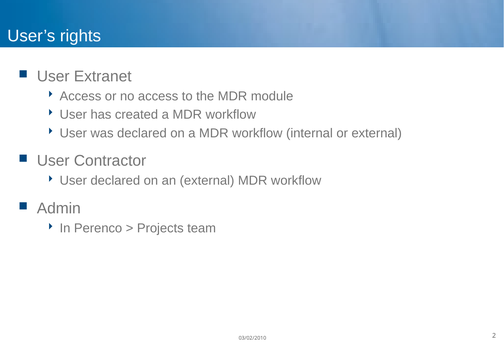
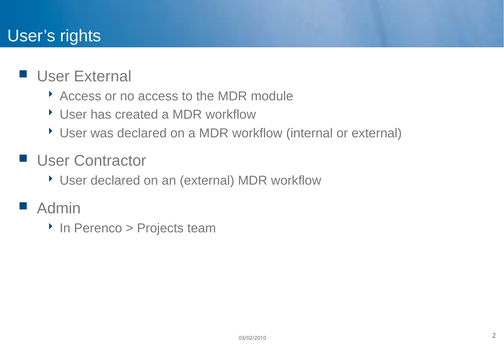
User Extranet: Extranet -> External (103, 76)
